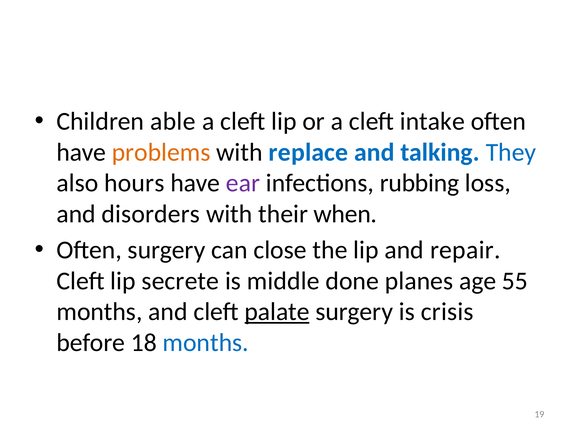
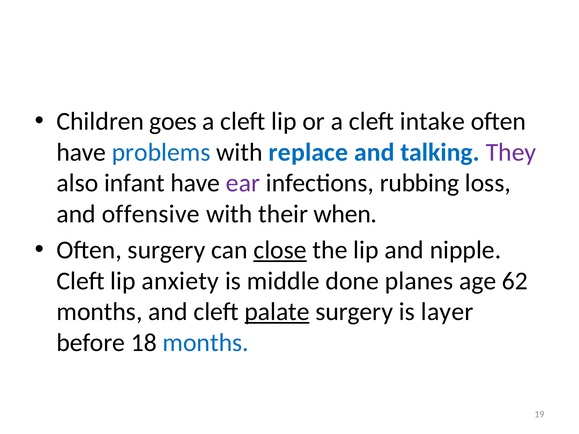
able: able -> goes (173, 121)
problems colour: orange -> blue (161, 152)
They colour: blue -> purple (511, 152)
hours: hours -> infant (134, 183)
disorders: disorders -> offensive (151, 214)
close underline: none -> present (280, 250)
repair: repair -> nipple (465, 250)
secrete: secrete -> anxiety (180, 281)
55: 55 -> 62 (515, 281)
crisis: crisis -> layer (447, 312)
